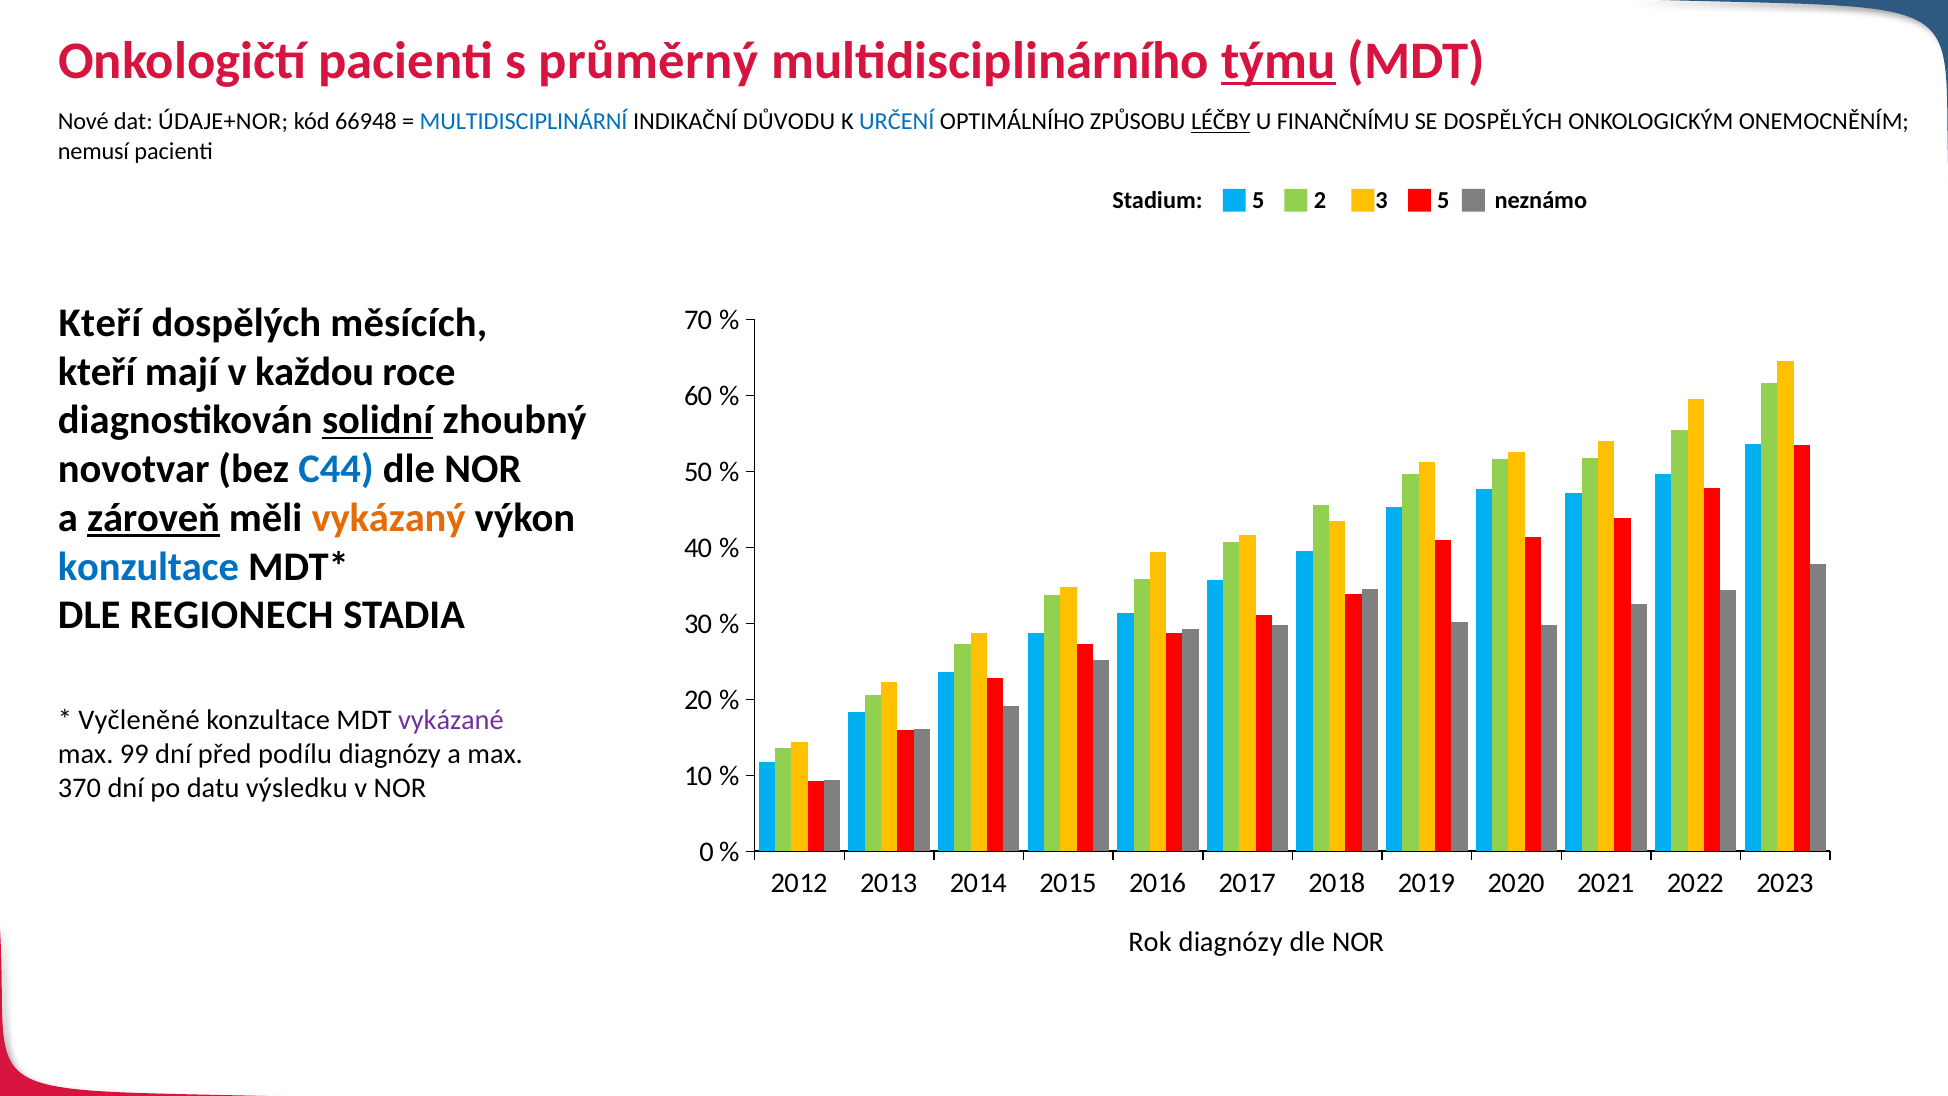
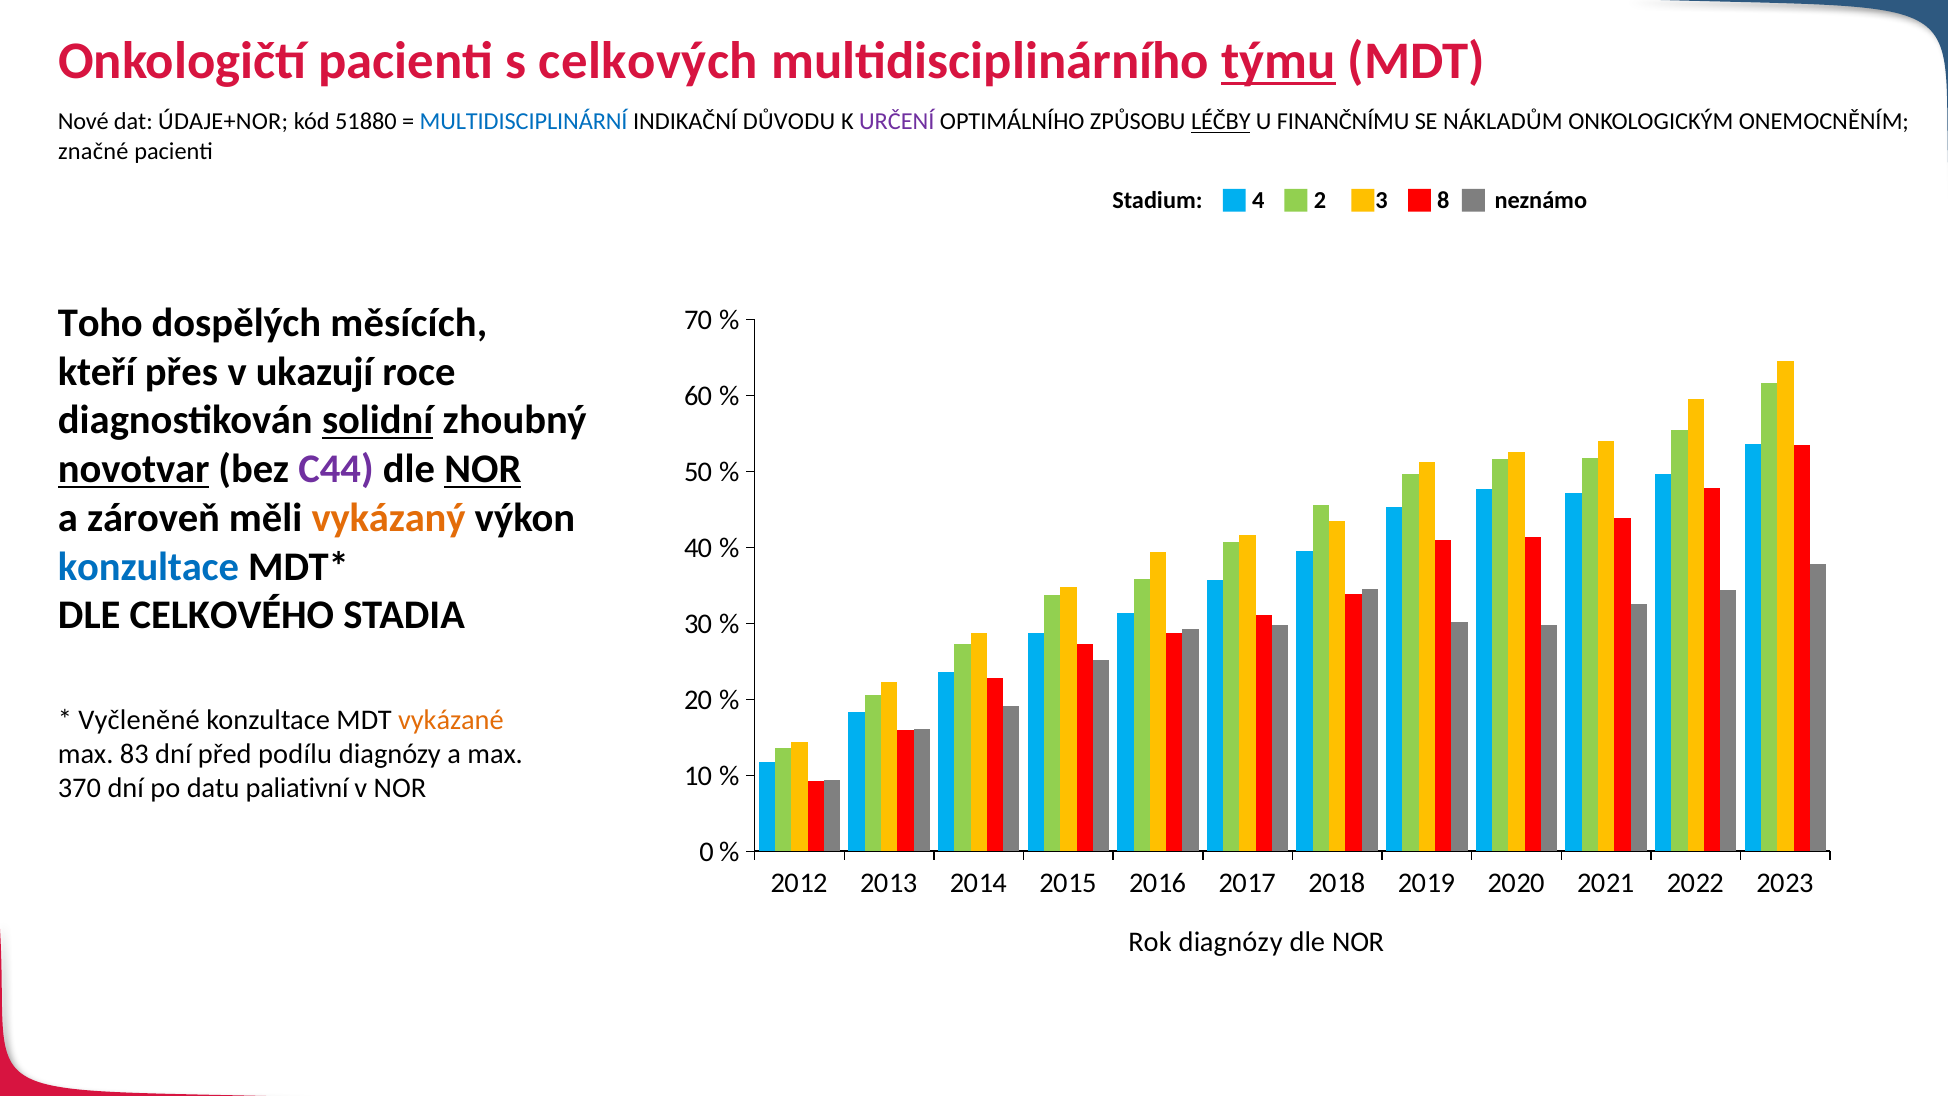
průměrný: průměrný -> celkových (649, 61)
66948: 66948 -> 51880 (366, 122)
URČENÍ colour: blue -> purple (897, 122)
SE DOSPĚLÝCH: DOSPĚLÝCH -> NÁKLADŮM (1503, 122)
nemusí: nemusí -> značné (93, 151)
Stadium 5: 5 -> 4 (1258, 201)
3 5: 5 -> 8 (1443, 201)
Kteří: Kteří -> Toho (100, 323)
mají: mají -> přes (181, 372)
každou: každou -> ukazují (315, 372)
novotvar underline: none -> present (134, 469)
C44 colour: blue -> purple (336, 469)
NOR underline: none -> present (483, 469)
zároveň underline: present -> none (153, 518)
REGIONECH: REGIONECH -> CELKOVÉHO (232, 615)
vykázané colour: purple -> orange (451, 720)
99: 99 -> 83 (134, 754)
výsledku: výsledku -> paliativní (297, 788)
